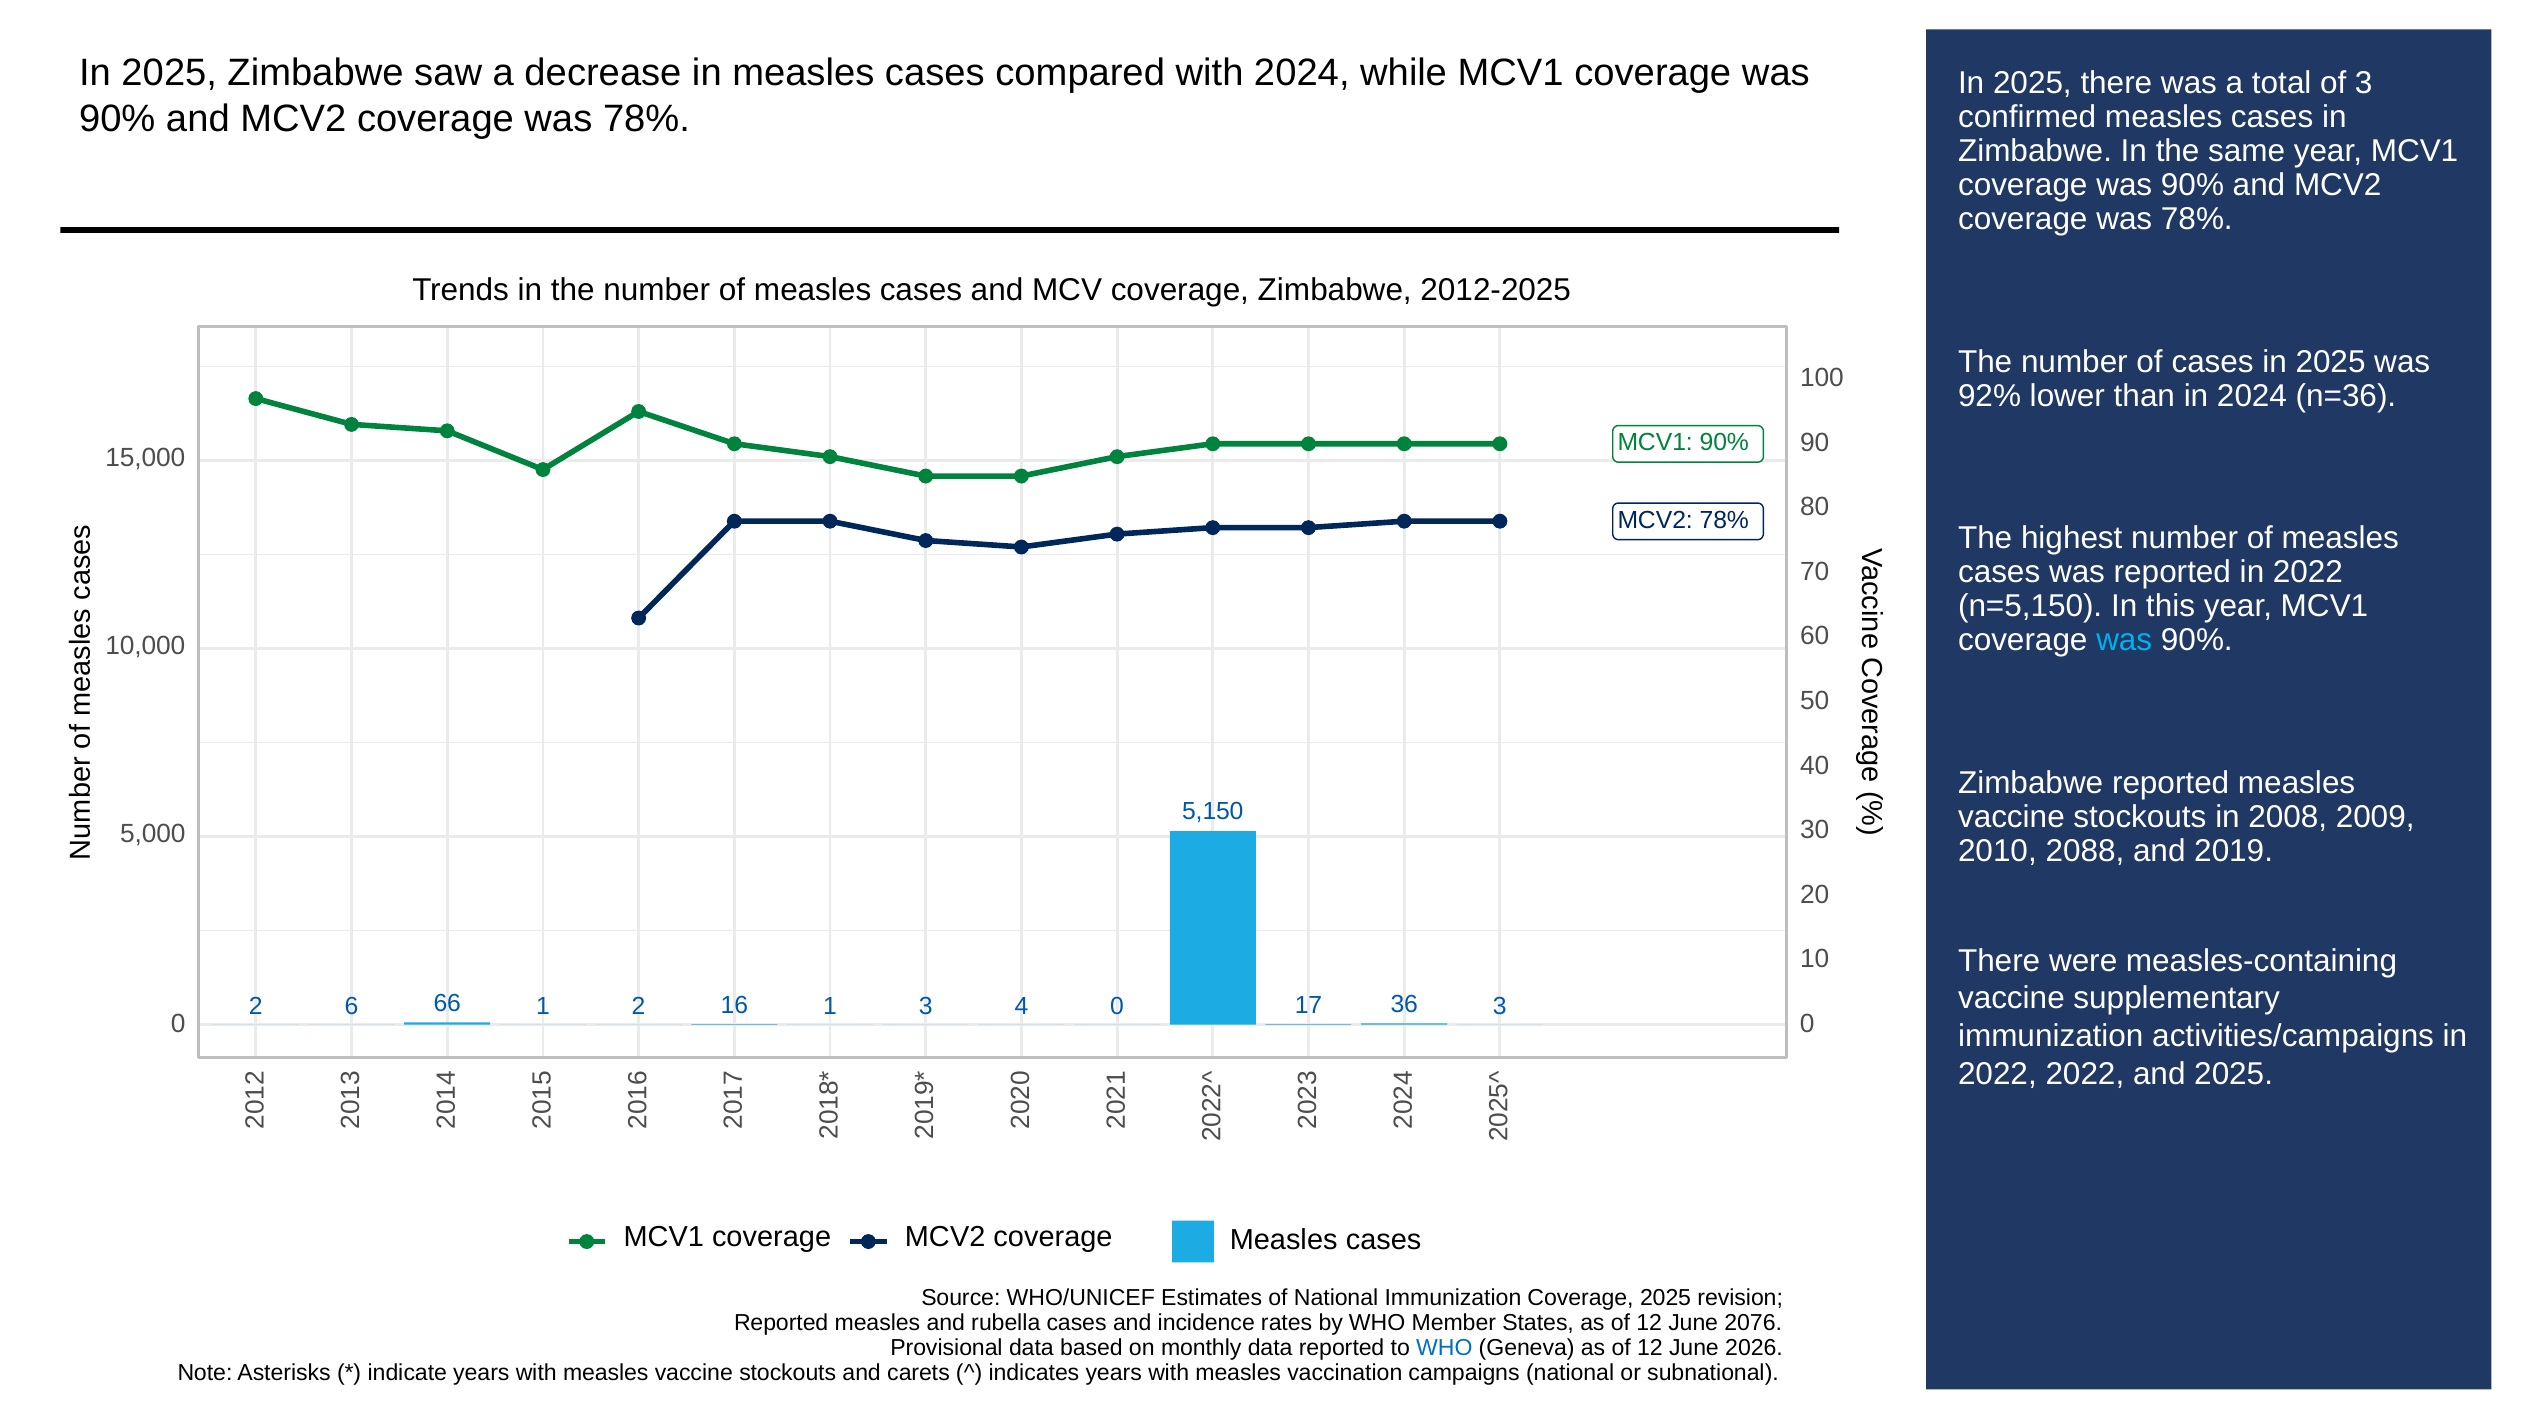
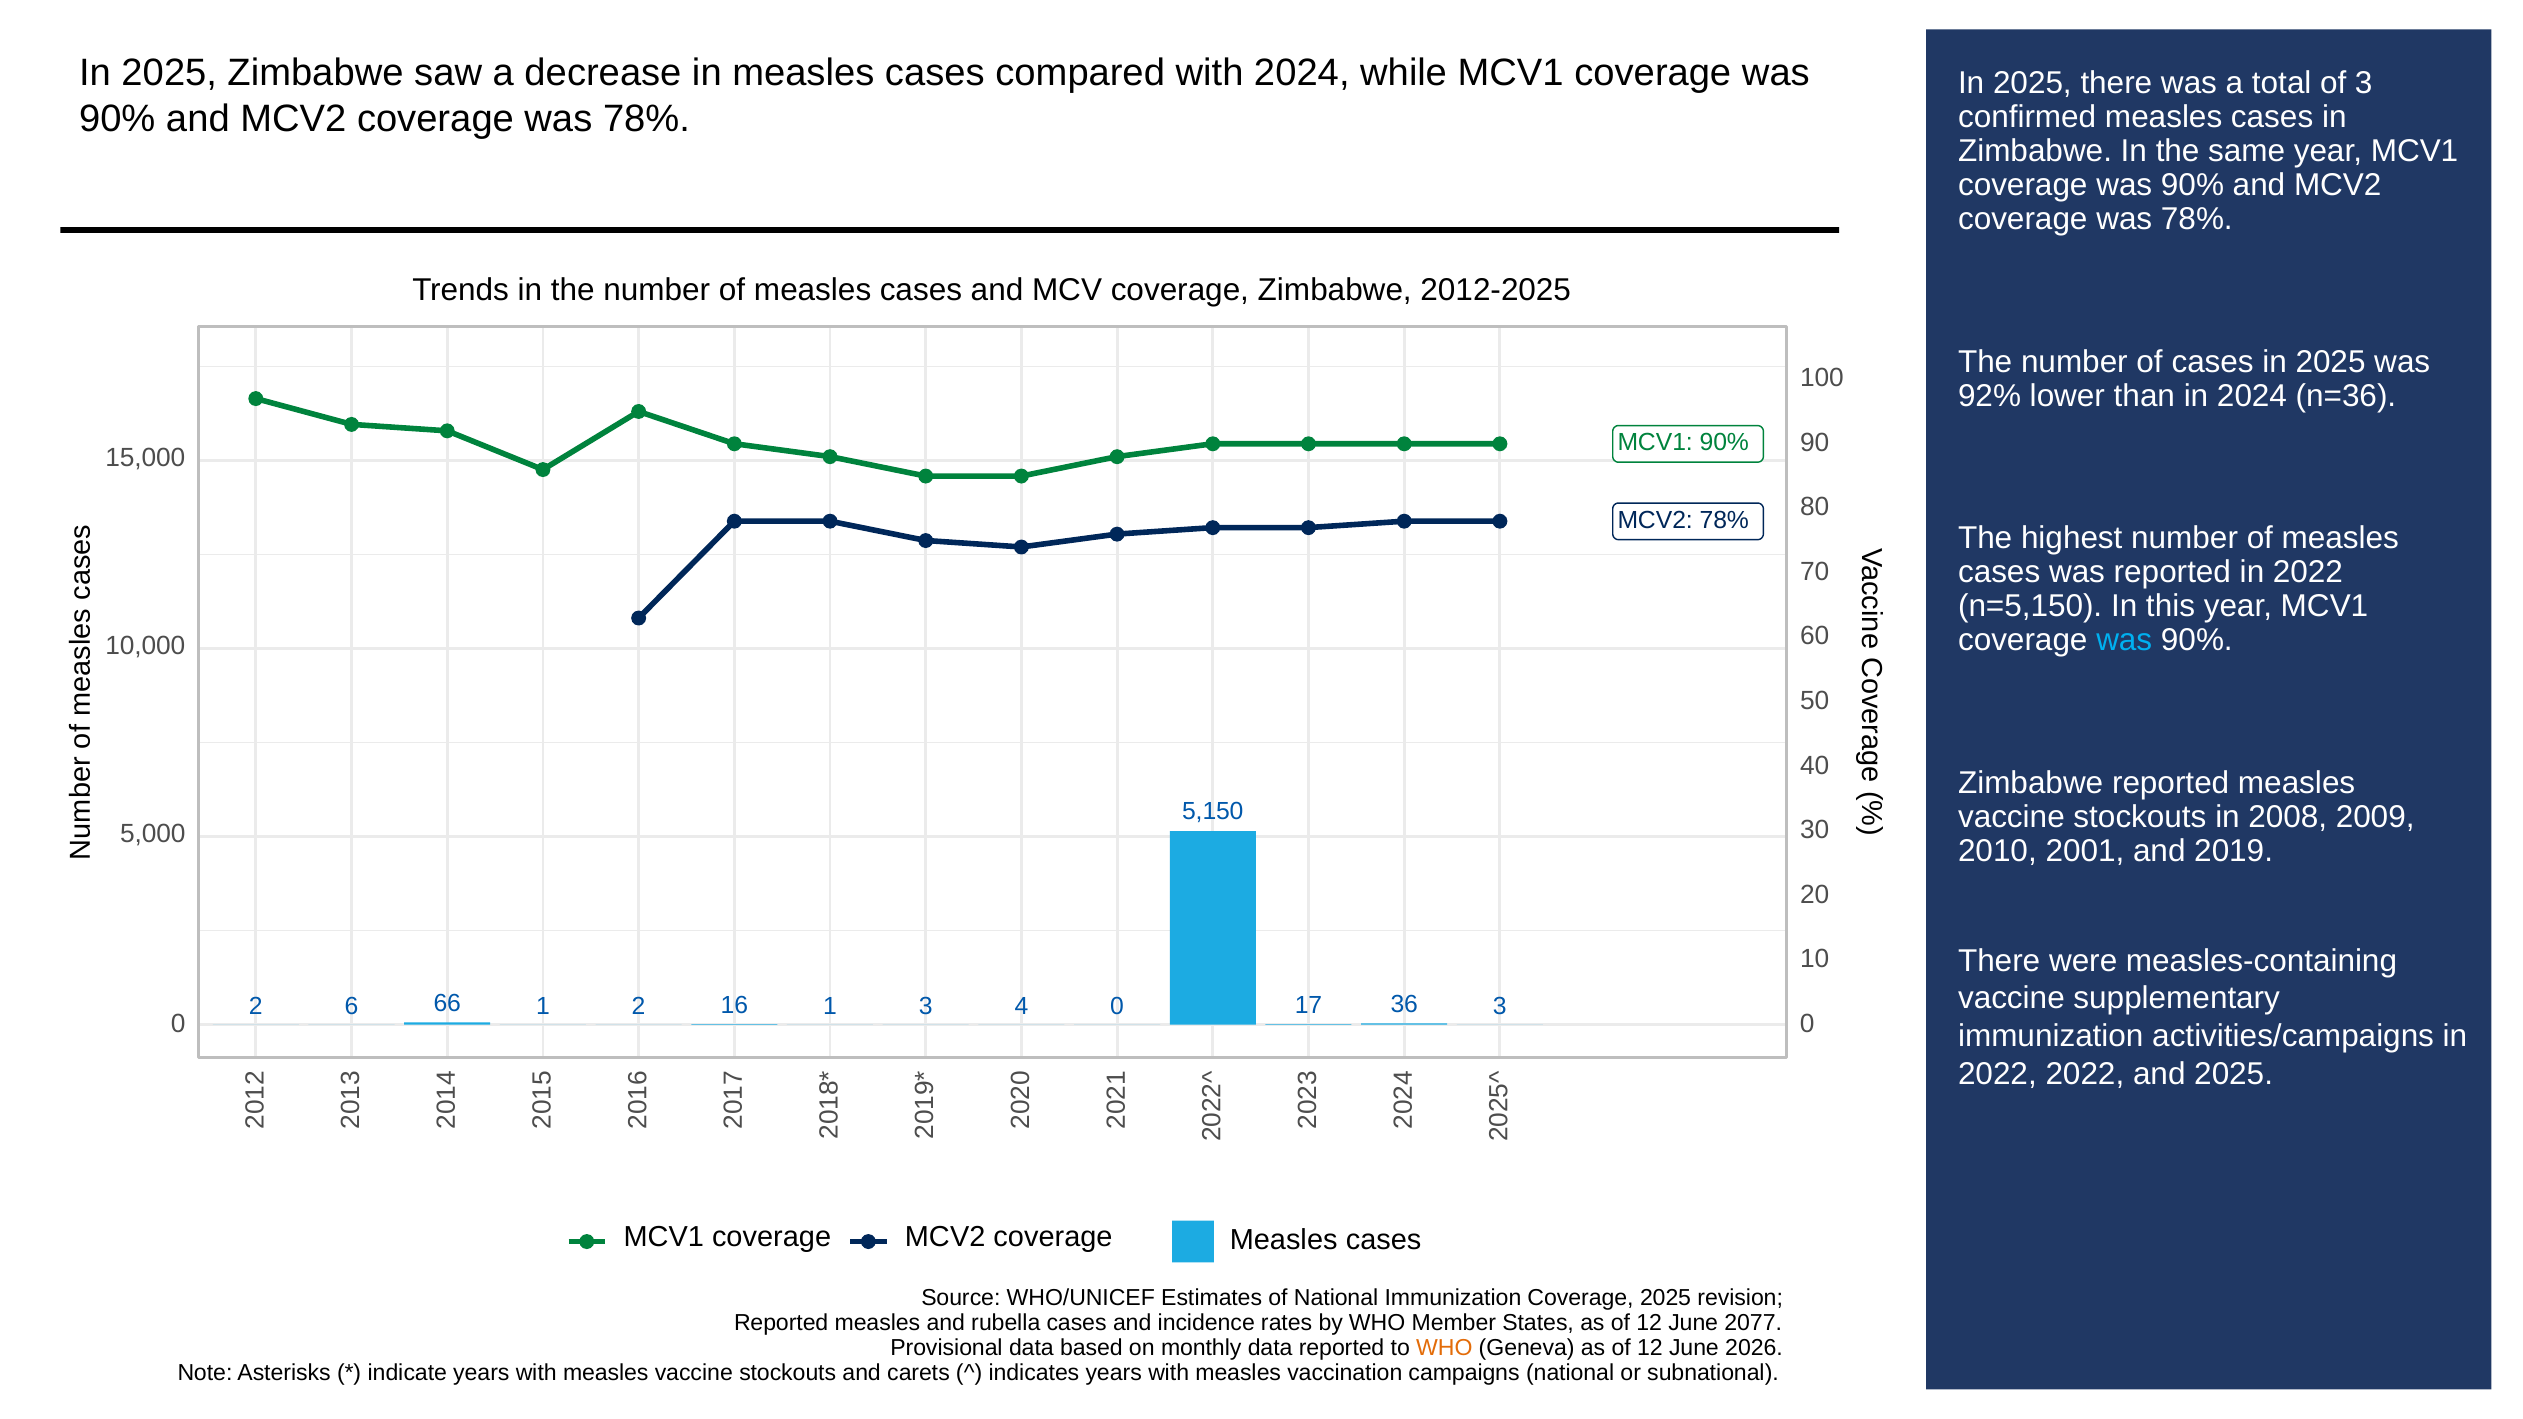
2088: 2088 -> 2001 (2085, 851)
2076: 2076 -> 2077 (1753, 1323)
WHO colour: blue -> orange (1444, 1348)
